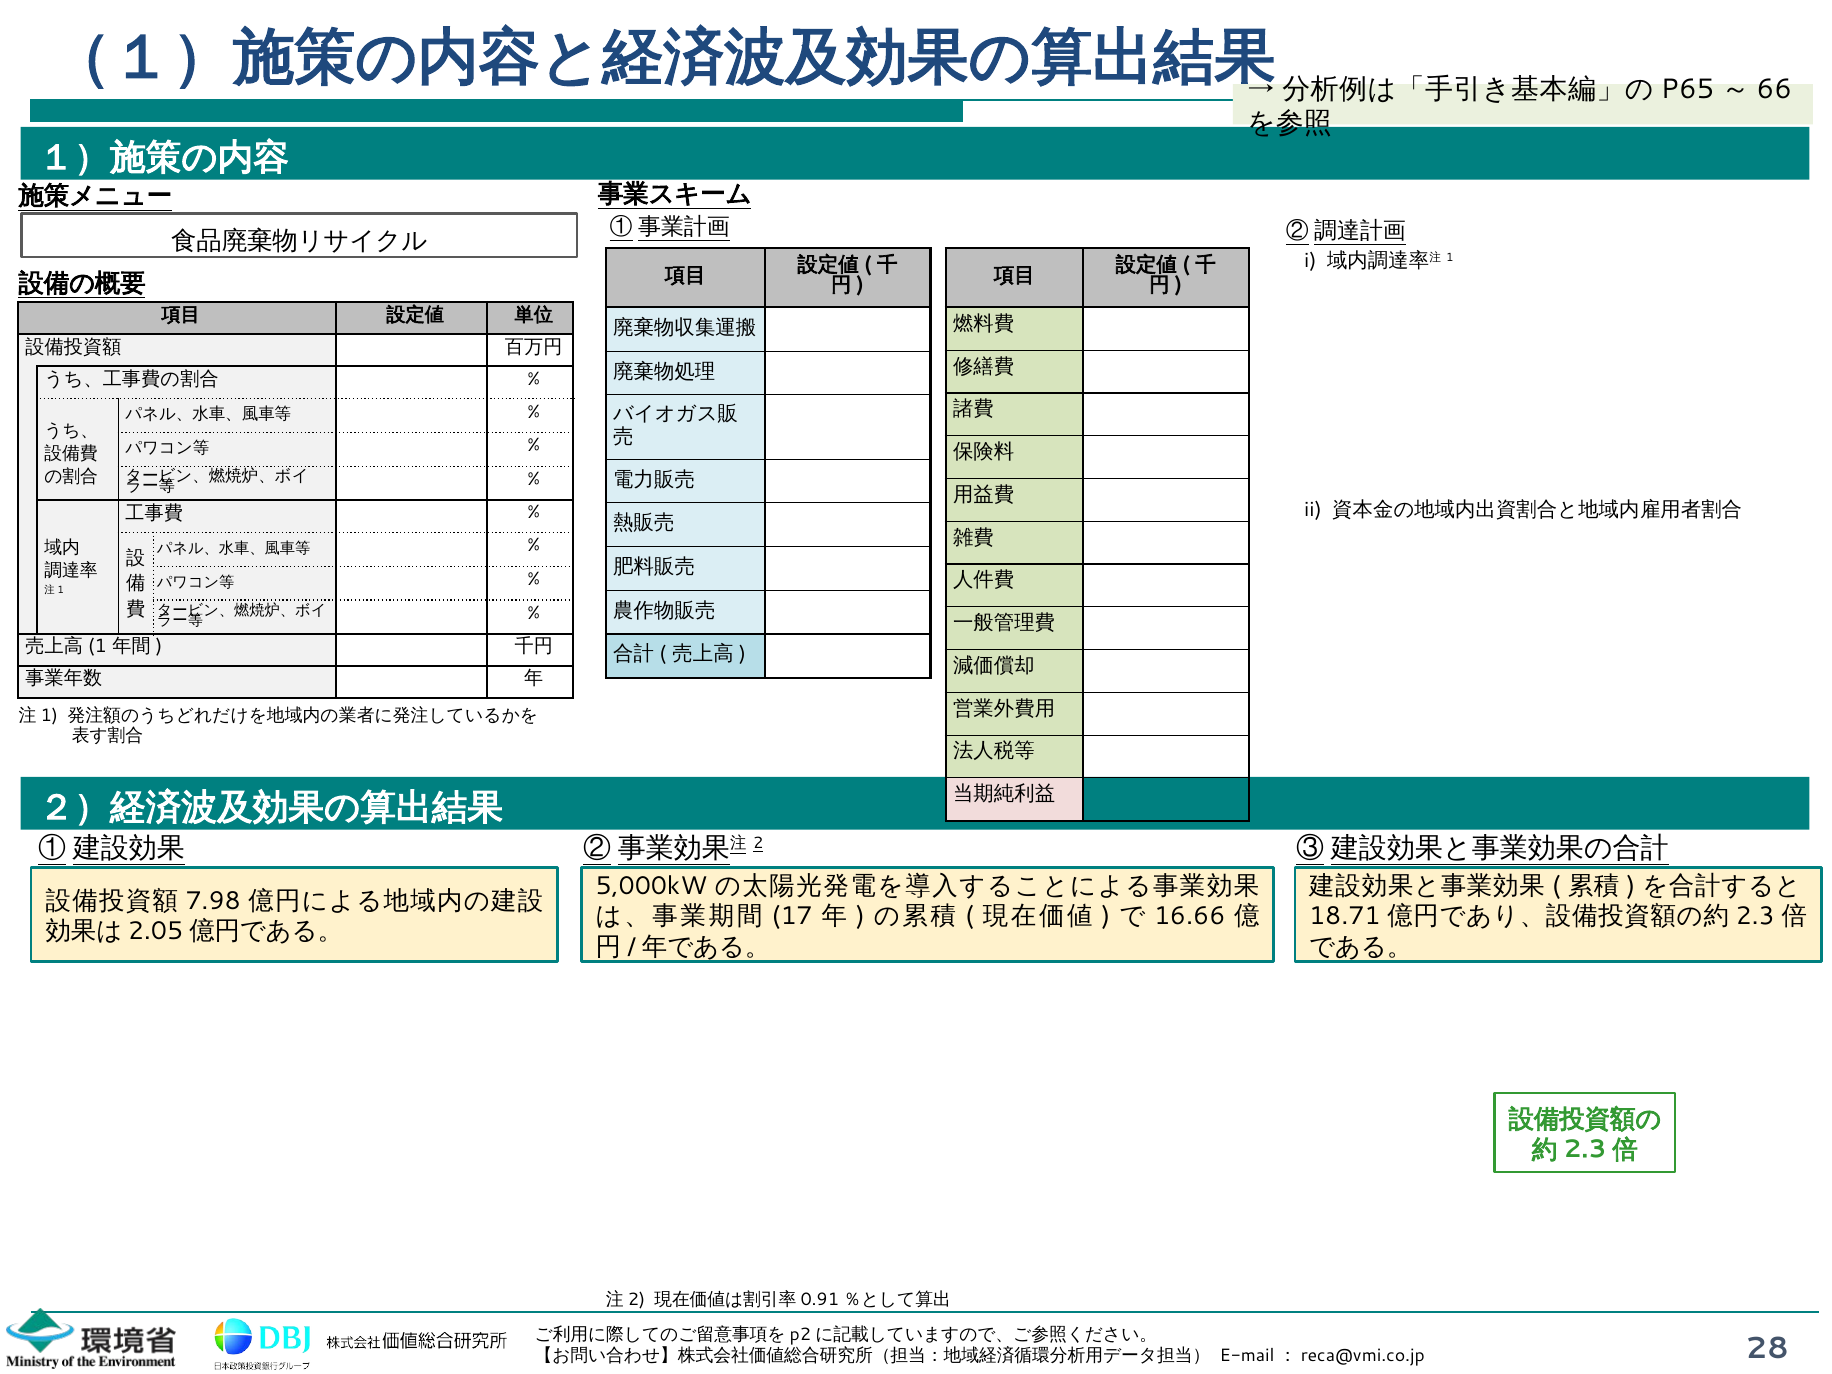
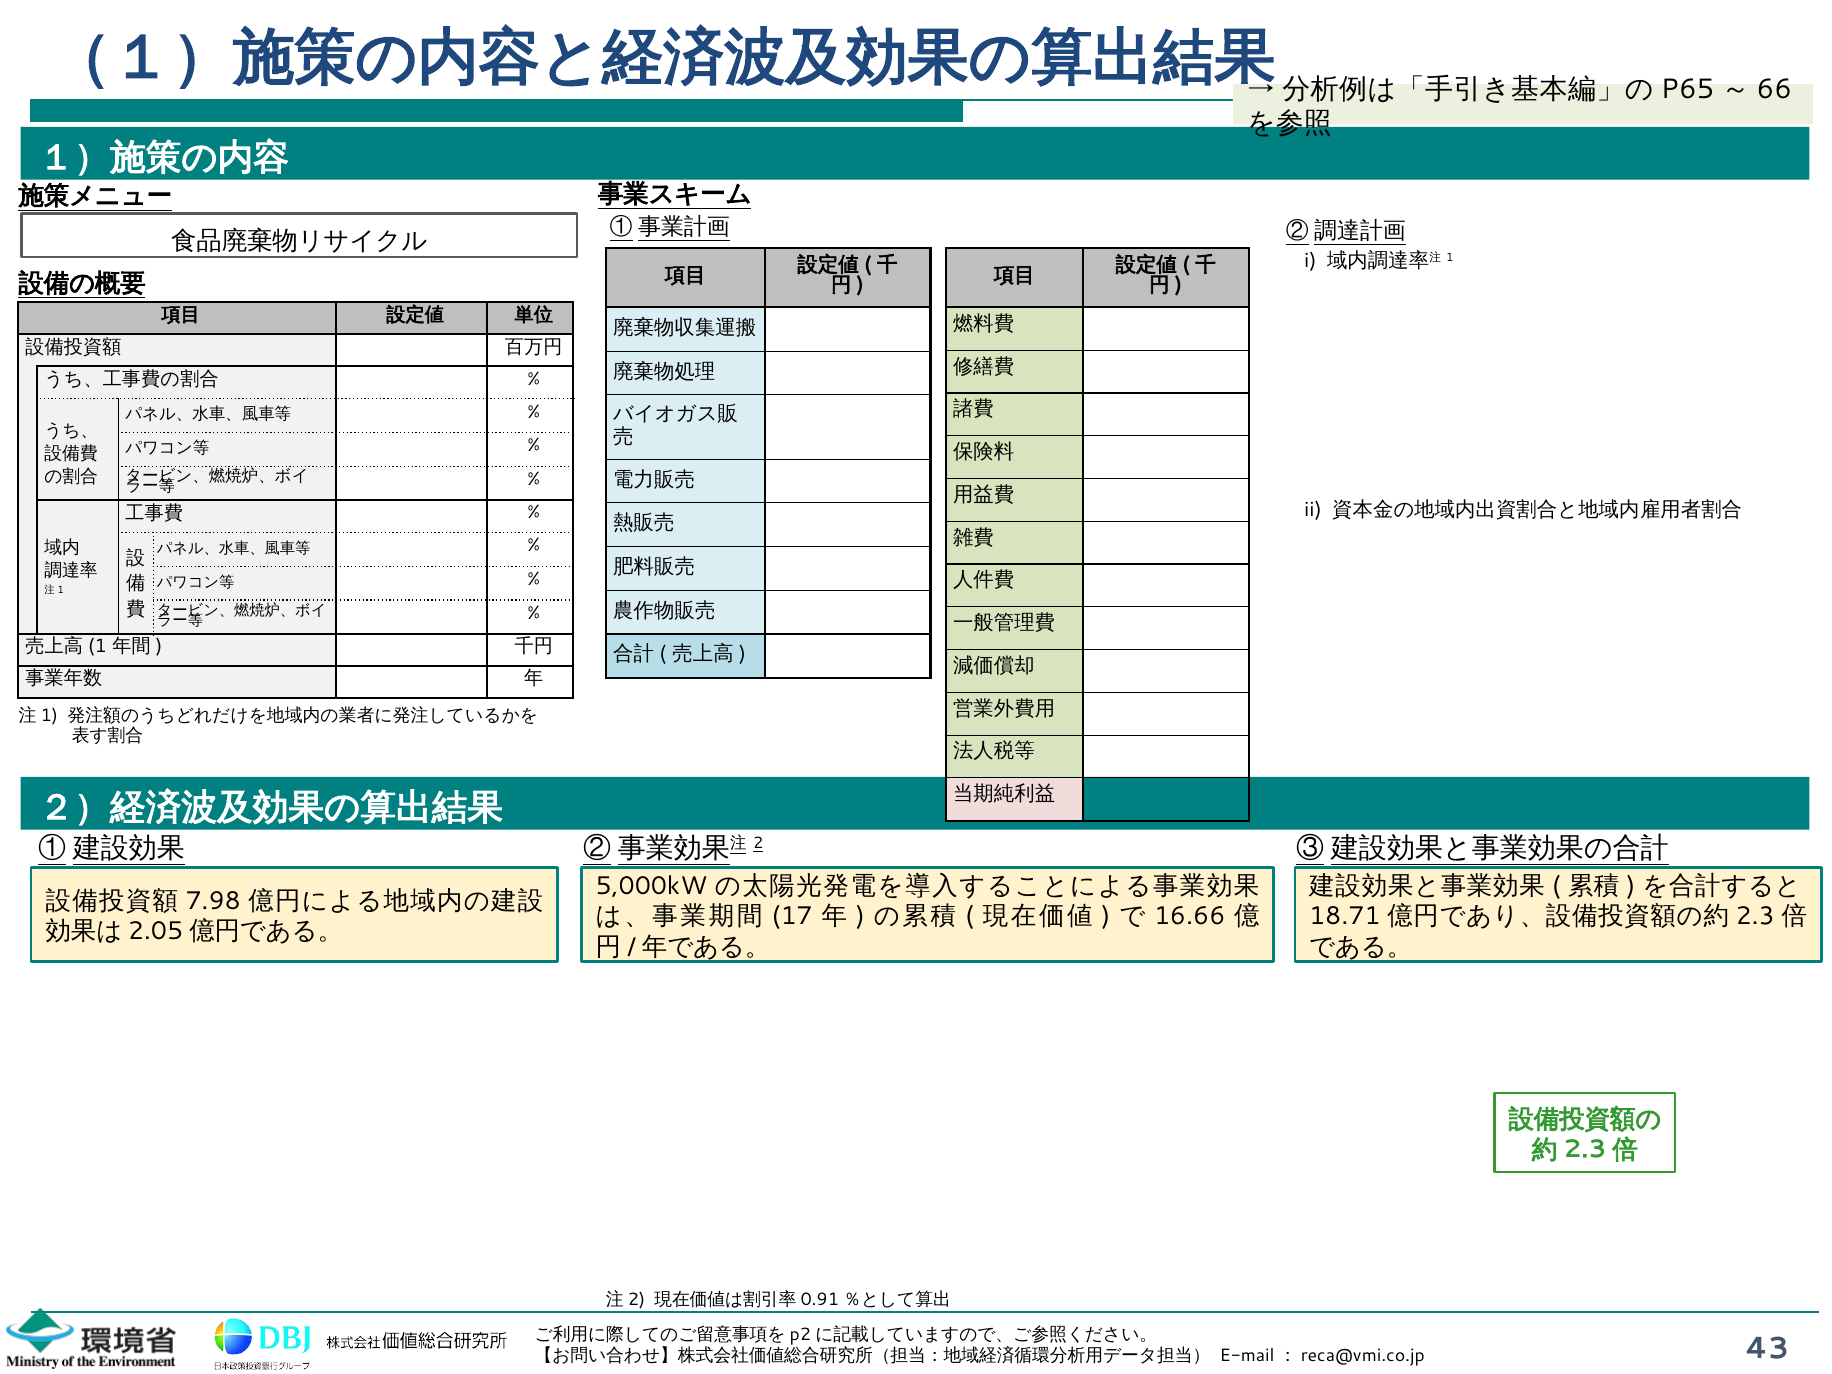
28: 28 -> 43 (1767, 1348)
